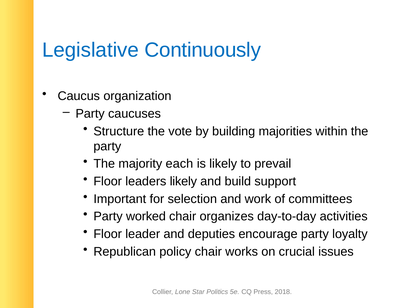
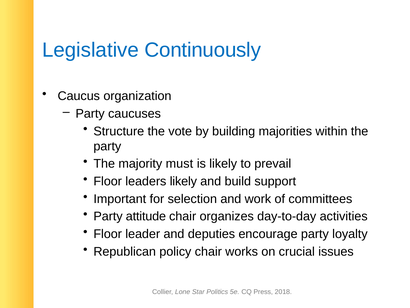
each: each -> must (179, 164)
worked: worked -> attitude (146, 216)
